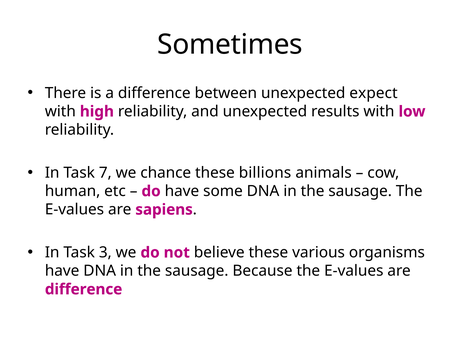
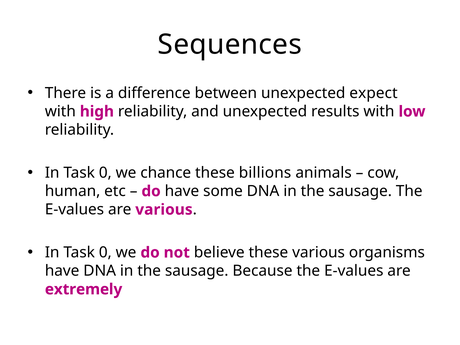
Sometimes: Sometimes -> Sequences (230, 45)
7: 7 -> 0 (105, 173)
are sapiens: sapiens -> various (164, 210)
3: 3 -> 0 (105, 253)
difference: difference -> extremely (84, 289)
